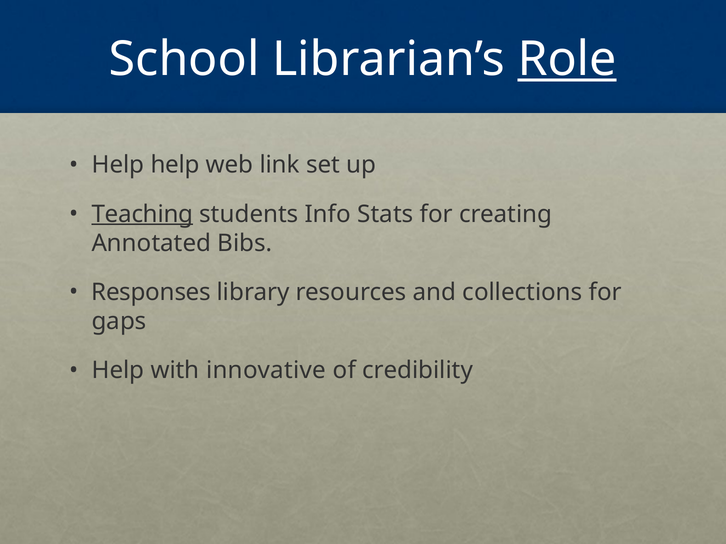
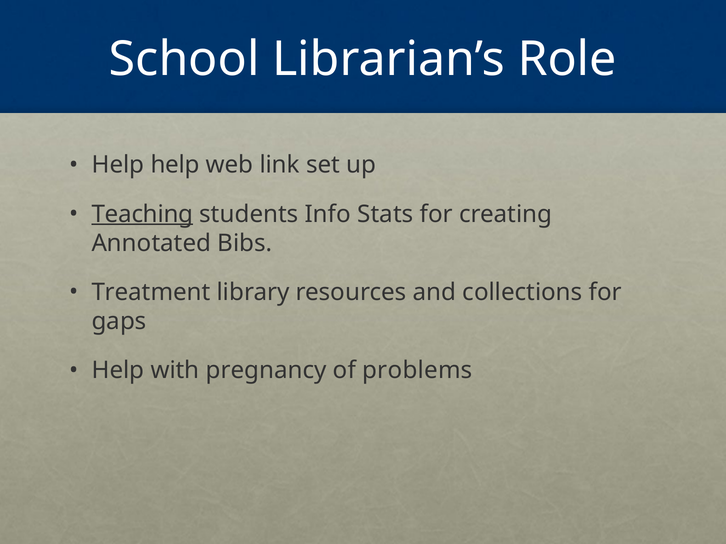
Role underline: present -> none (567, 59)
Responses: Responses -> Treatment (151, 293)
innovative: innovative -> pregnancy (266, 371)
credibility: credibility -> problems (417, 371)
